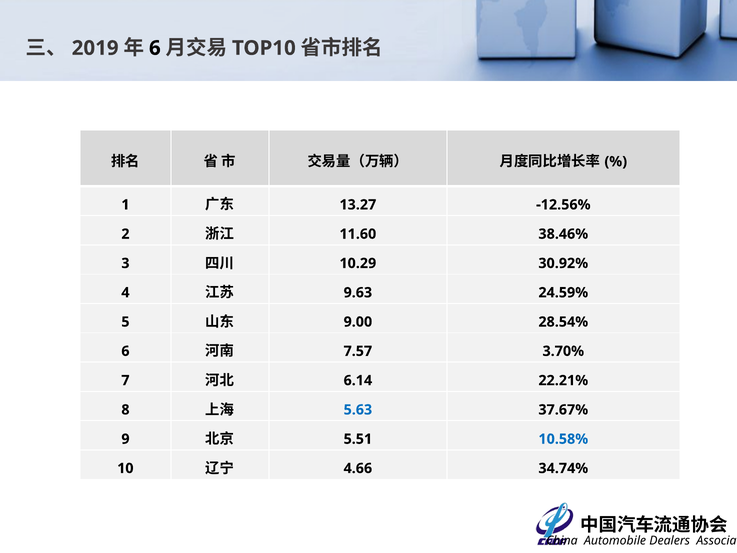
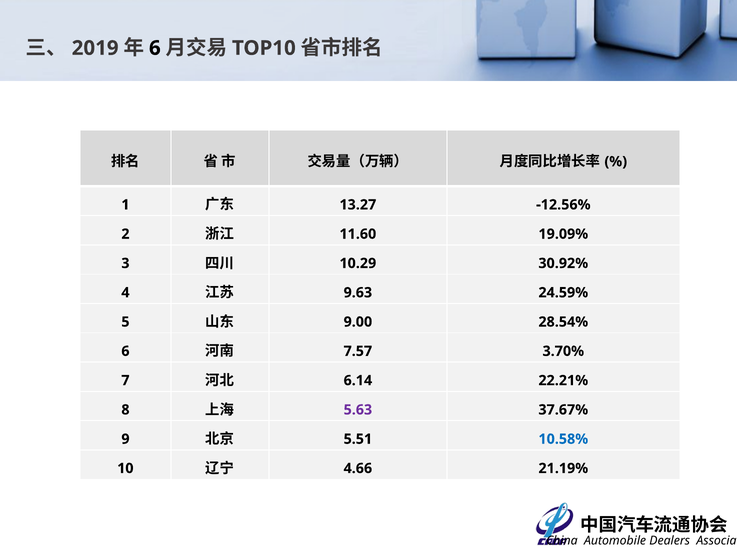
38.46%: 38.46% -> 19.09% (563, 234)
5.63 colour: blue -> purple (358, 410)
34.74%: 34.74% -> 21.19% (563, 468)
